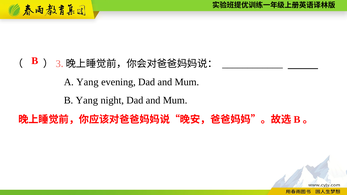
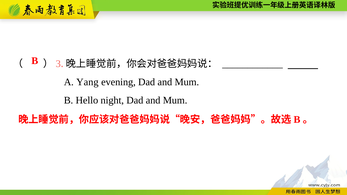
B Yang: Yang -> Hello (87, 100)
